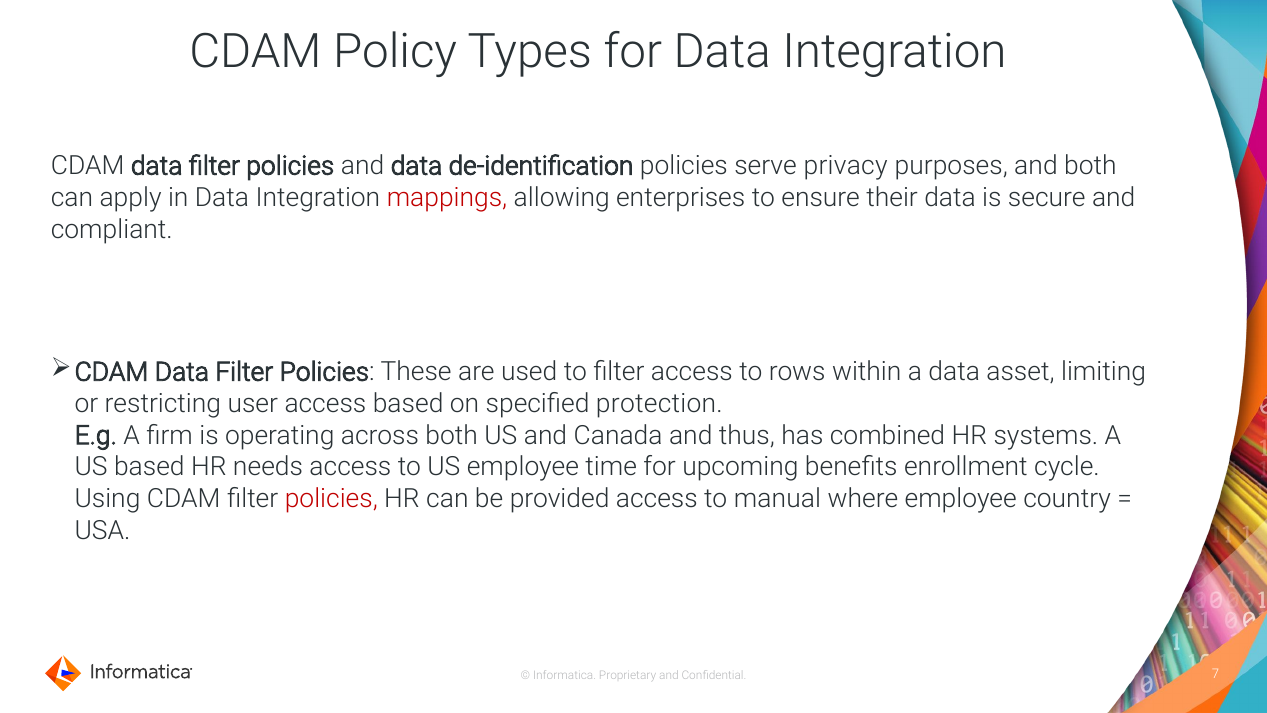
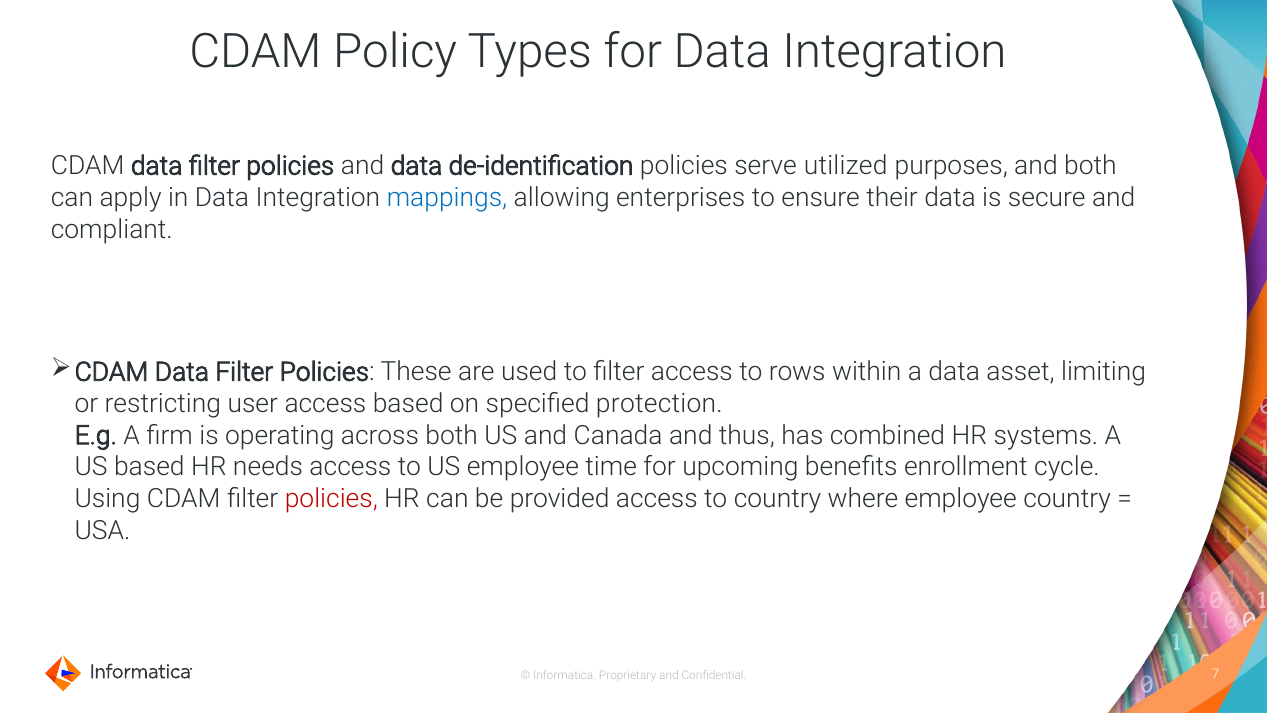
privacy: privacy -> utilized (846, 166)
mappings colour: red -> blue (447, 198)
to manual: manual -> country (778, 499)
